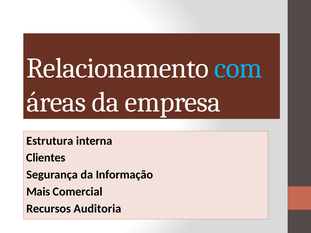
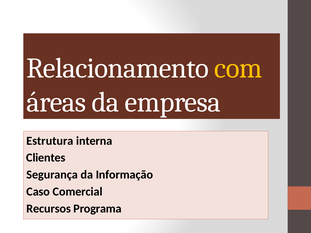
com colour: light blue -> yellow (238, 68)
Mais: Mais -> Caso (38, 192)
Auditoria: Auditoria -> Programa (98, 209)
